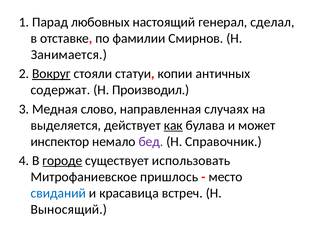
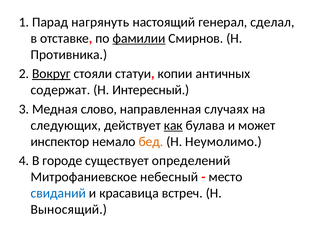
любовных: любовных -> нагрянуть (100, 22)
фамилии underline: none -> present (139, 38)
Занимается: Занимается -> Противника (69, 55)
Производил: Производил -> Интересный (151, 90)
выделяется: выделяется -> следующих (66, 125)
бед colour: purple -> orange (151, 141)
Справочник: Справочник -> Неумолимо (223, 141)
городе underline: present -> none (62, 160)
использовать: использовать -> определений (191, 160)
пришлось: пришлось -> небесный (169, 177)
